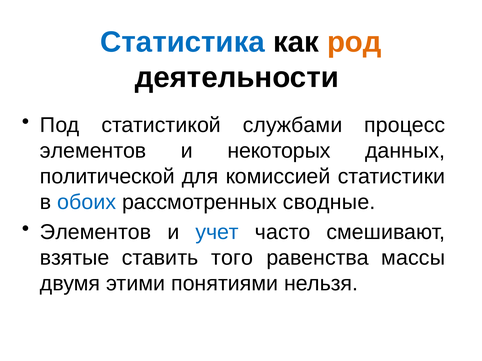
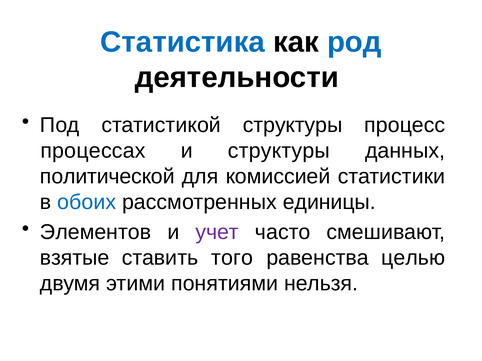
род colour: orange -> blue (354, 42)
статистикой службами: службами -> структуры (293, 125)
элементов: элементов -> процессах (93, 151)
и некоторых: некоторых -> структуры (279, 151)
сводные: сводные -> единицы (329, 203)
учет colour: blue -> purple (217, 233)
массы: массы -> целью (413, 258)
